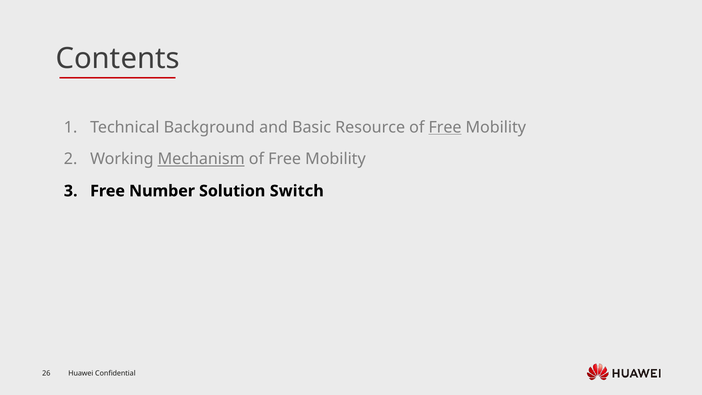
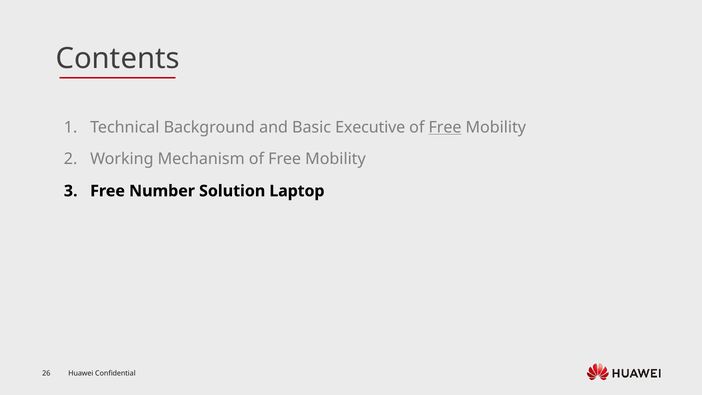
Resource: Resource -> Executive (370, 127)
Mechanism underline: present -> none (201, 159)
Switch: Switch -> Laptop (297, 191)
